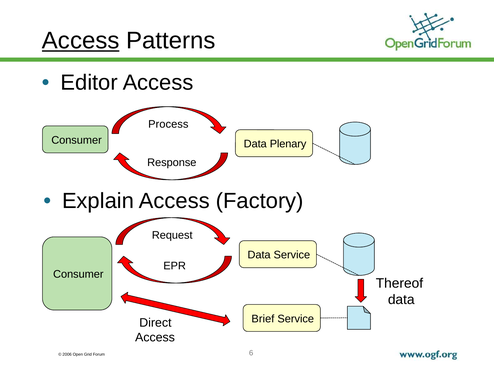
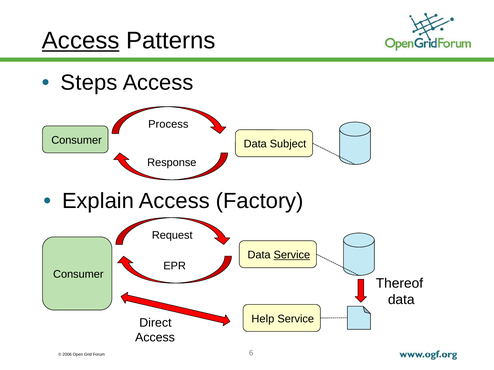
Editor: Editor -> Steps (89, 83)
Plenary: Plenary -> Subject (288, 144)
Service underline: none -> present (292, 255)
Brief: Brief -> Help (263, 319)
